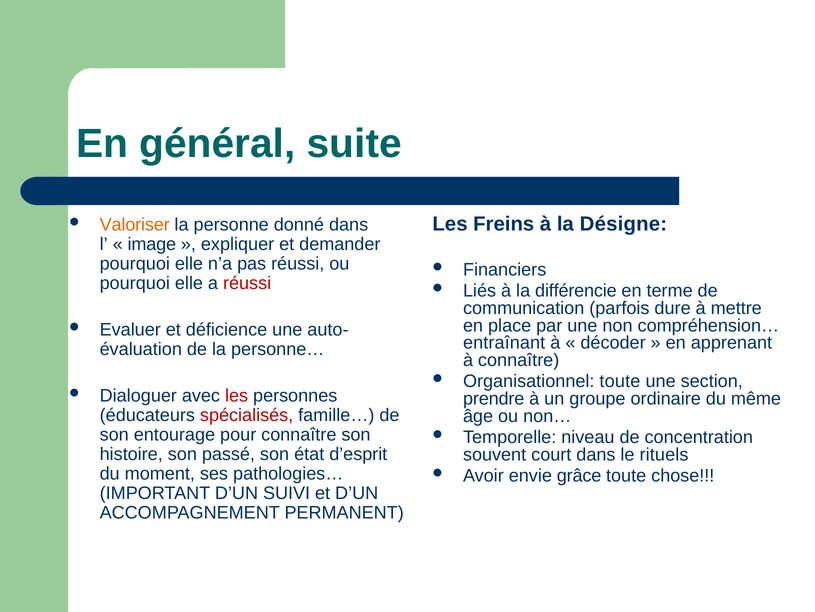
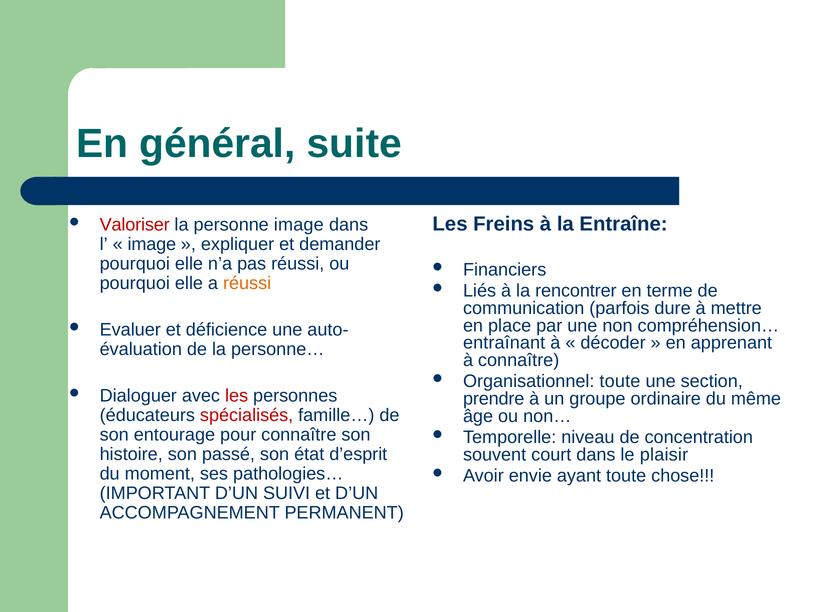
Désigne: Désigne -> Entraîne (624, 224)
Valoriser colour: orange -> red (135, 224)
personne donné: donné -> image (299, 224)
réussi colour: red -> orange (247, 283)
différencie: différencie -> rencontrer (576, 290)
rituels: rituels -> plaisir (664, 454)
grâce: grâce -> ayant (579, 475)
